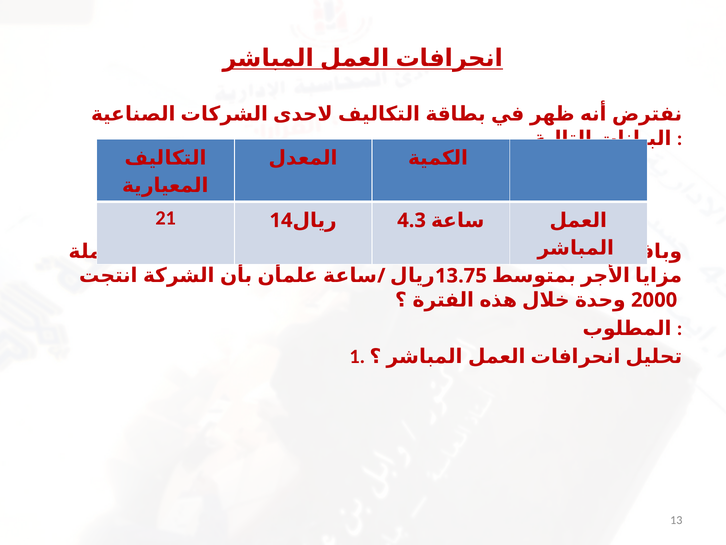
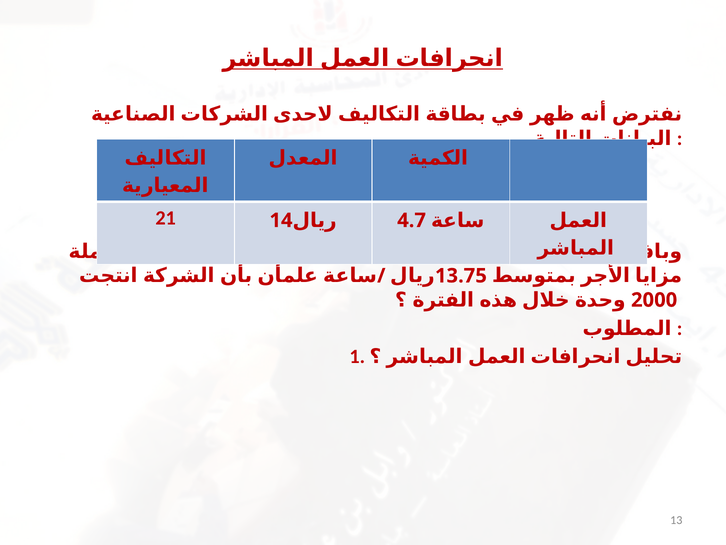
4.3: 4.3 -> 4.7 (412, 220)
